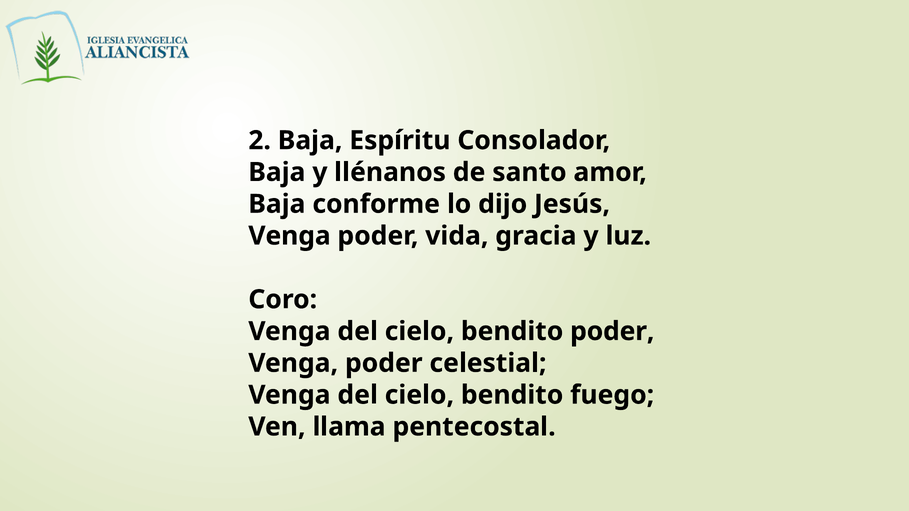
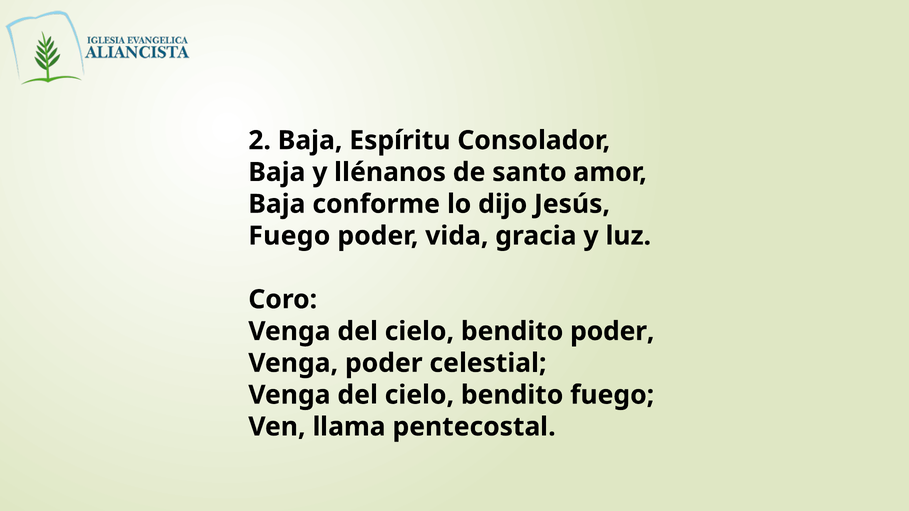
Venga: Venga -> Fuego (289, 236)
